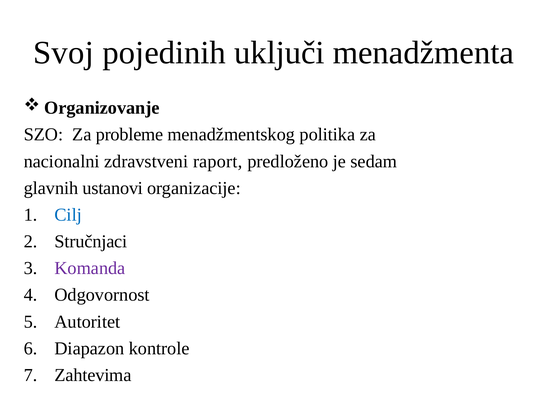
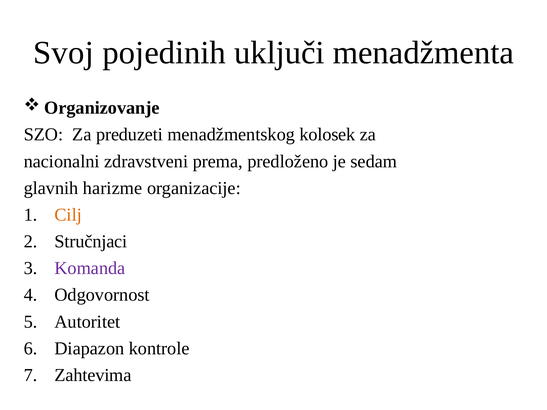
probleme: probleme -> preduzeti (129, 135)
politika: politika -> kolosek (327, 135)
raport: raport -> prema (218, 161)
ustanovi: ustanovi -> harizme (113, 188)
Cilj colour: blue -> orange (68, 215)
